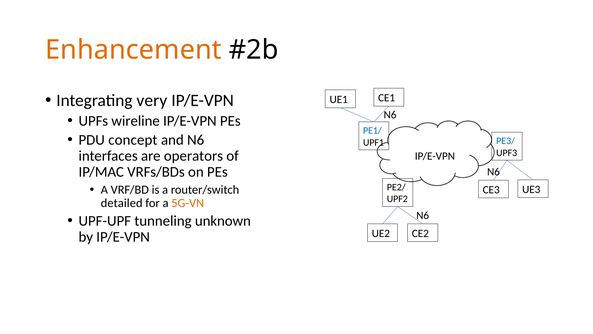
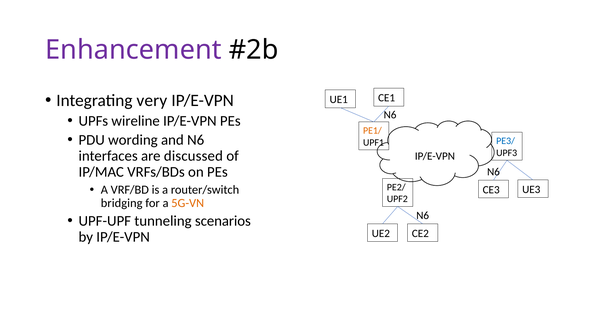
Enhancement colour: orange -> purple (133, 50)
PE1/ colour: blue -> orange (372, 131)
concept: concept -> wording (133, 140)
operators: operators -> discussed (193, 156)
detailed: detailed -> bridging (122, 203)
unknown: unknown -> scenarios (223, 221)
